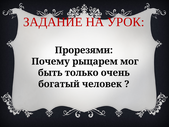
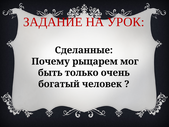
Прорезями: Прорезями -> Сделанные (84, 50)
